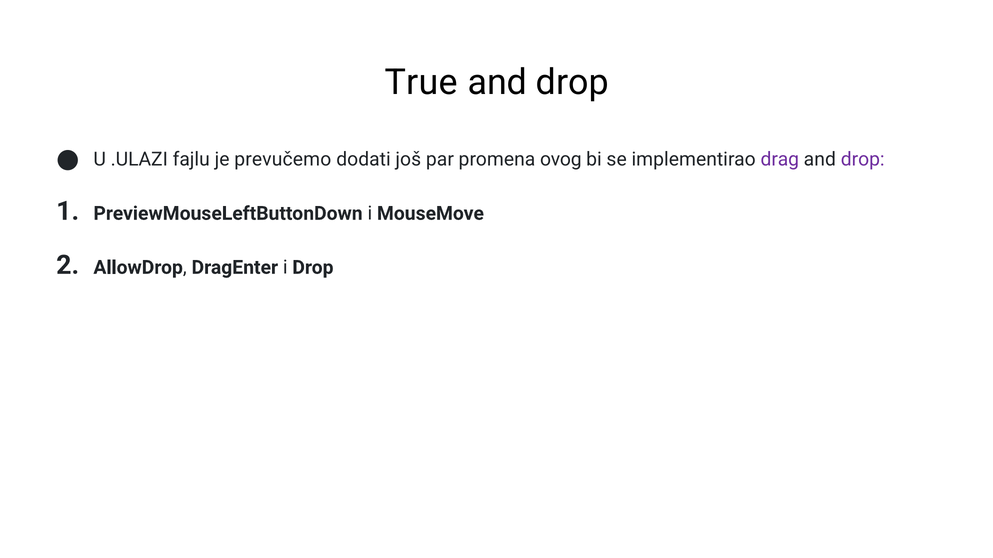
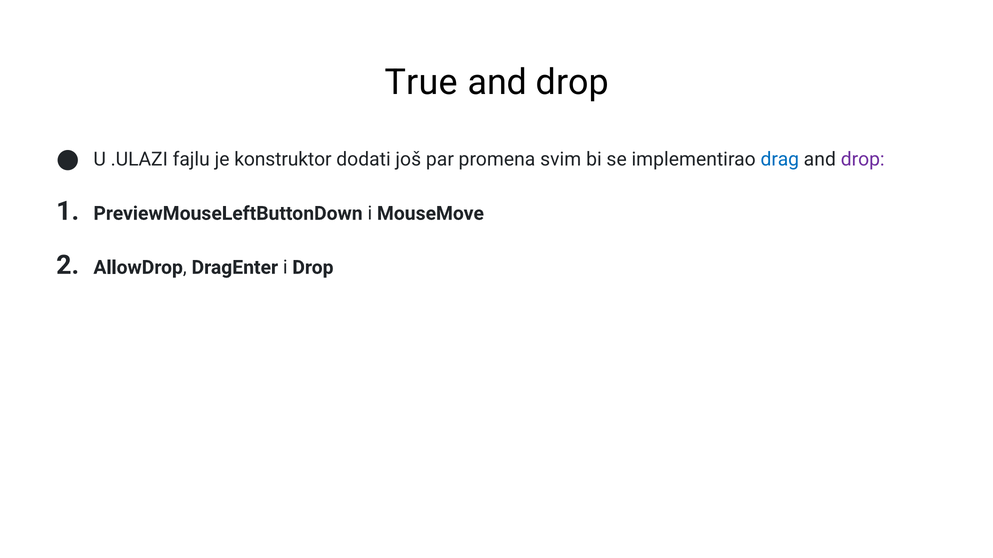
prevučemo: prevučemo -> konstruktor (283, 160)
ovog: ovog -> svim (561, 160)
drag colour: purple -> blue (780, 160)
